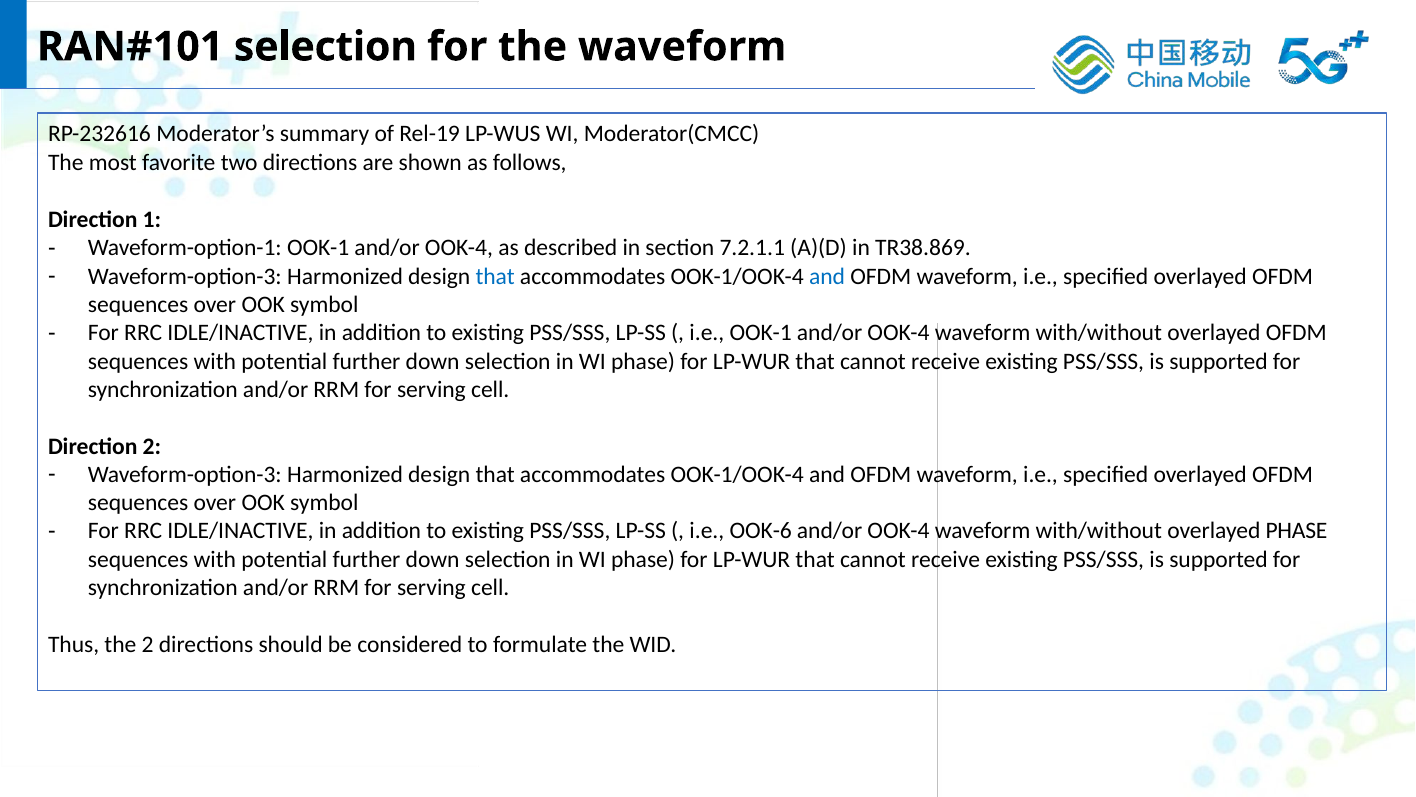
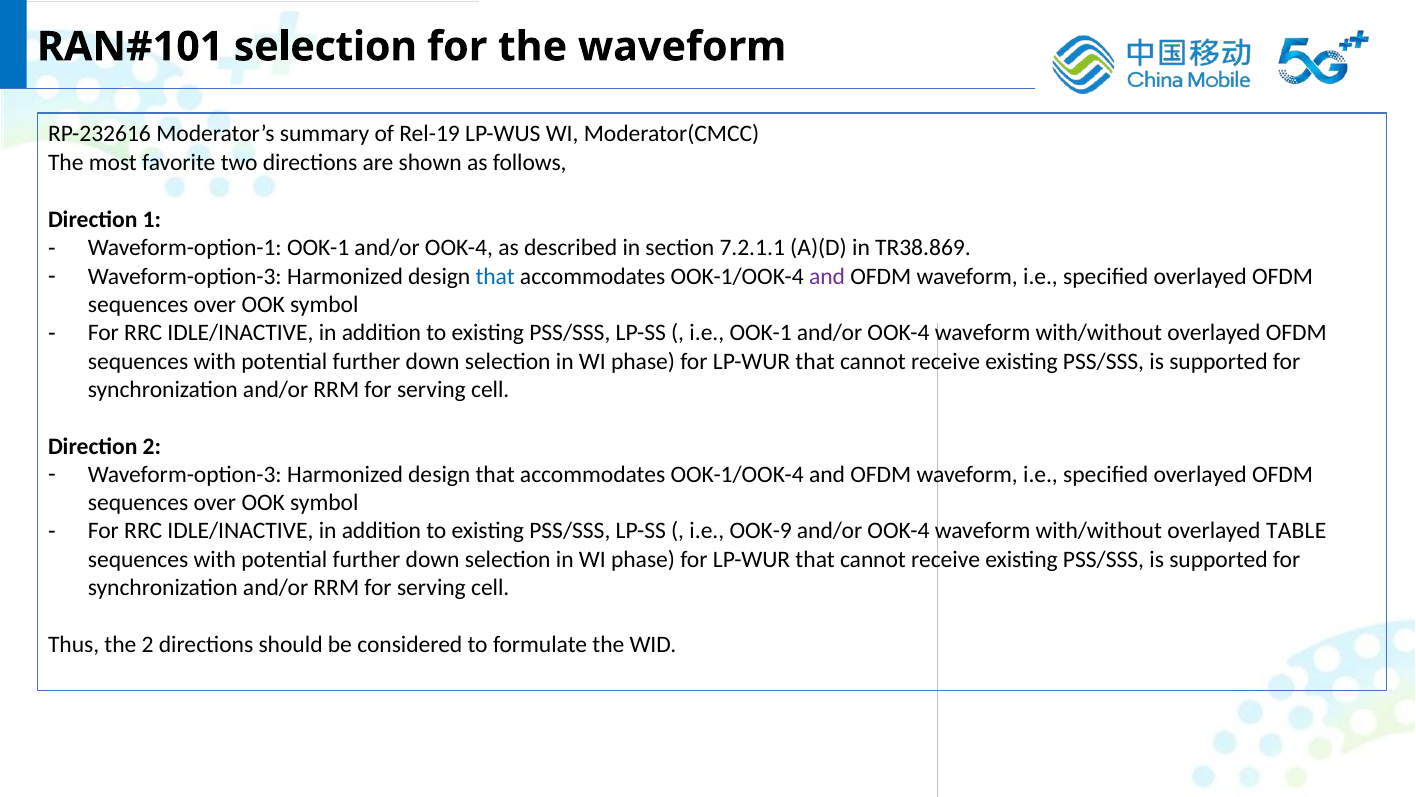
and colour: blue -> purple (827, 276)
OOK-6: OOK-6 -> OOK-9 (761, 531)
overlayed PHASE: PHASE -> TABLE (1296, 531)
